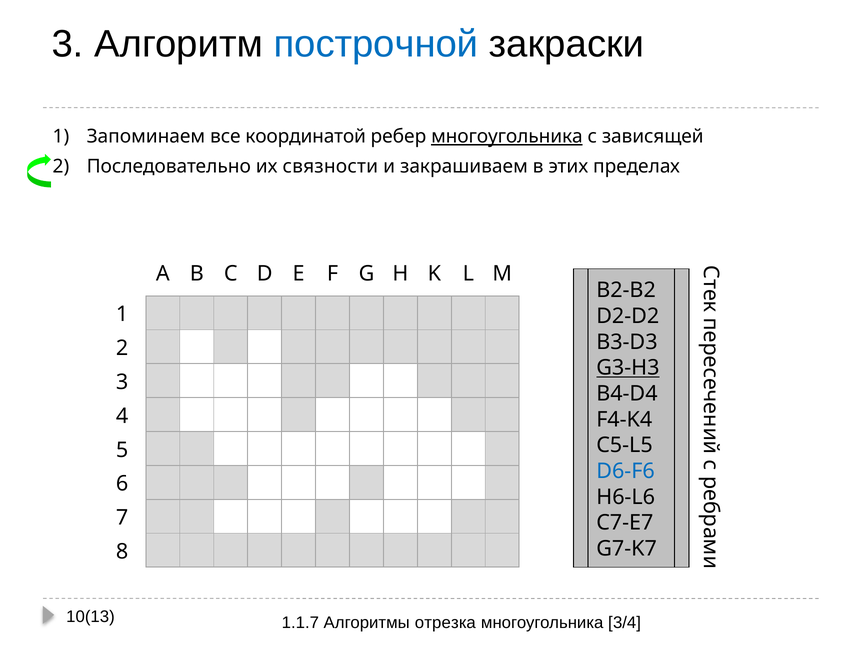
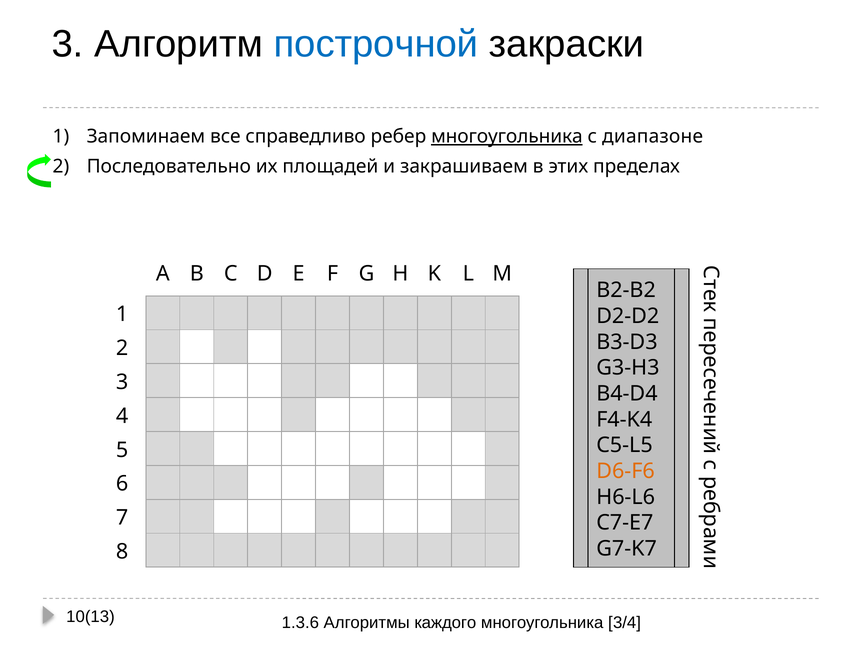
координатой: координатой -> справедливо (306, 137)
зависящей: зависящей -> диапазоне (653, 137)
связности: связности -> площадей (330, 167)
G3-H3 underline: present -> none (628, 368)
D6-F6 colour: blue -> orange (626, 472)
1.1.7: 1.1.7 -> 1.3.6 (300, 623)
отрезка: отрезка -> каждого (445, 623)
